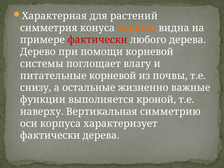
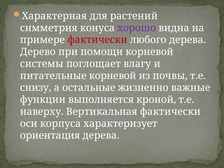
хорошо colour: orange -> purple (137, 28)
Вертикальная симметрию: симметрию -> фактически (170, 112)
фактически: фактически -> ориентация (50, 136)
